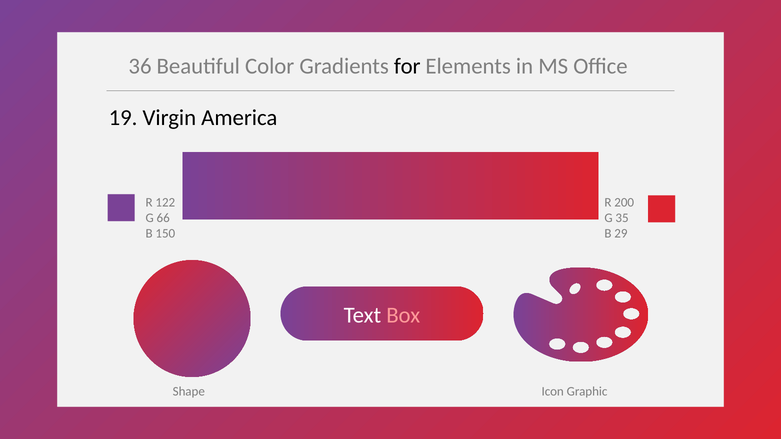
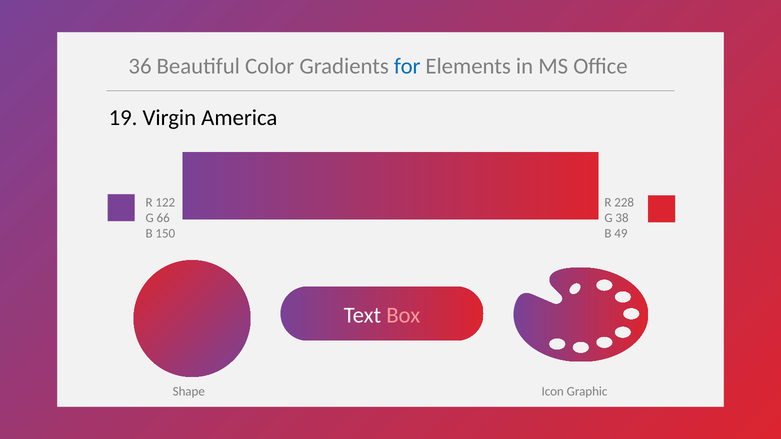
for colour: black -> blue (407, 66)
200: 200 -> 228 (624, 202)
35: 35 -> 38 (622, 218)
29: 29 -> 49 (621, 234)
